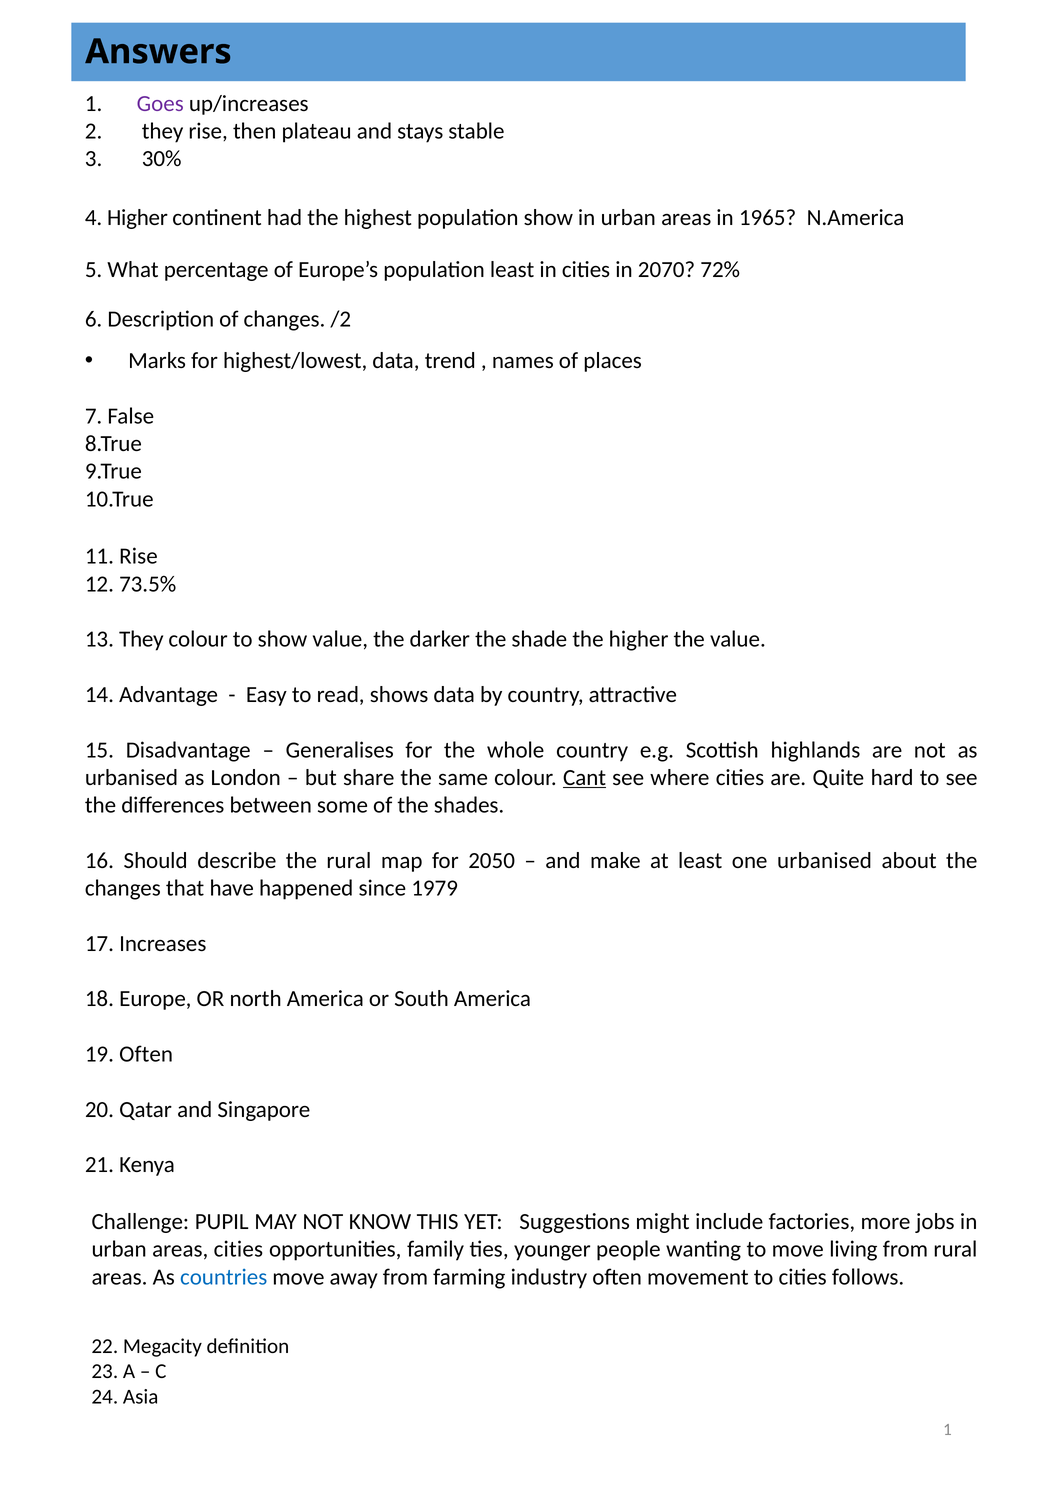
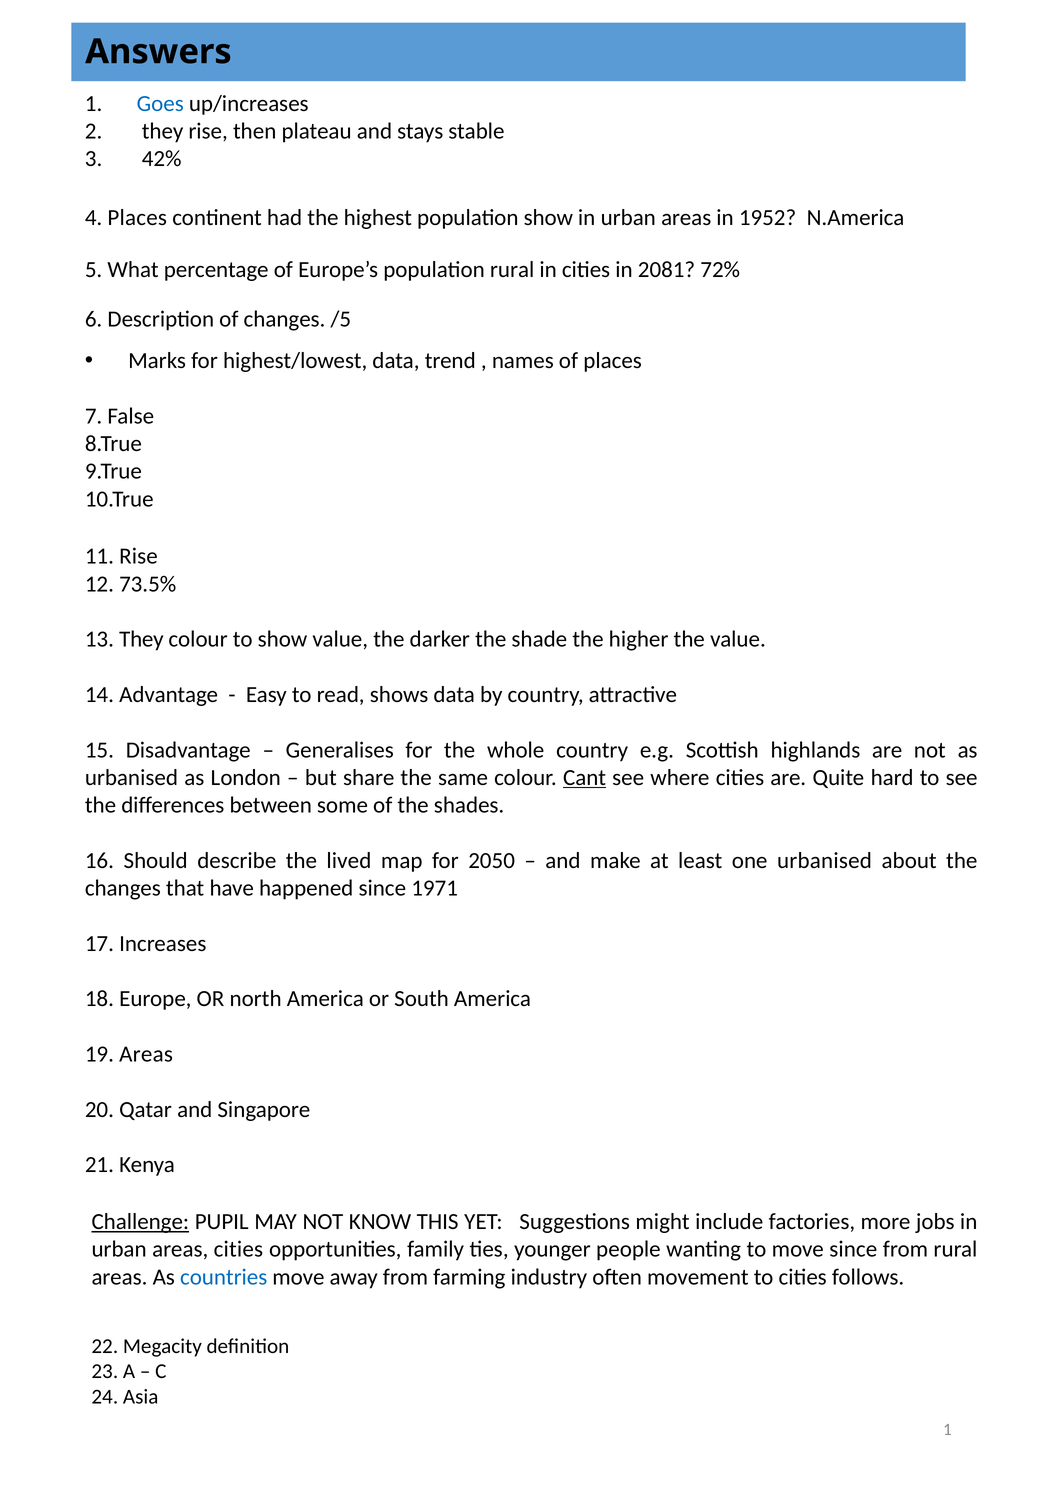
Goes colour: purple -> blue (160, 103)
30%: 30% -> 42% (162, 159)
4 Higher: Higher -> Places (137, 218)
1965: 1965 -> 1952 (768, 218)
population least: least -> rural (512, 270)
2070: 2070 -> 2081 (666, 270)
/2: /2 -> /5 (341, 319)
the rural: rural -> lived (349, 861)
1979: 1979 -> 1971 (435, 888)
19 Often: Often -> Areas (146, 1054)
Challenge underline: none -> present (140, 1222)
move living: living -> since (853, 1249)
